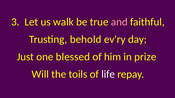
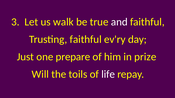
and colour: pink -> white (119, 22)
Trusting behold: behold -> faithful (86, 39)
blessed: blessed -> prepare (73, 57)
